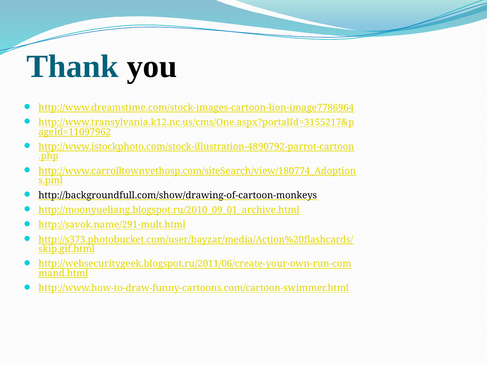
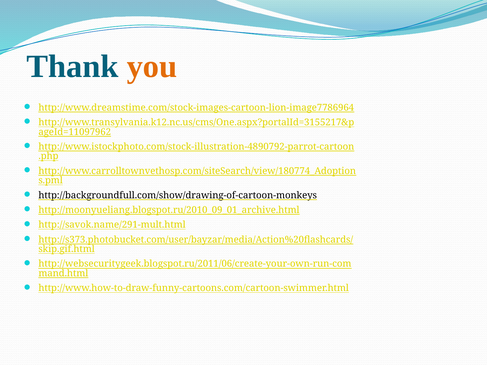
you colour: black -> orange (152, 66)
